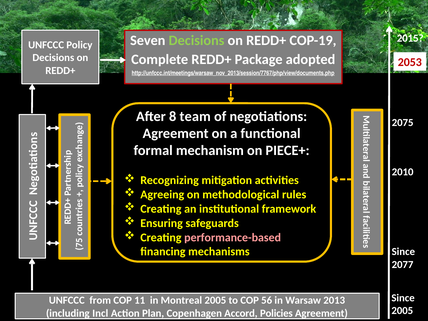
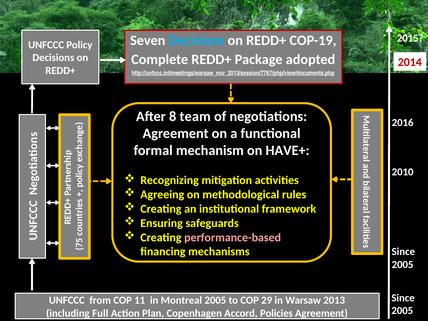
Decisions colour: light green -> light blue (197, 41)
2053: 2053 -> 2014 (410, 62)
2075: 2075 -> 2016 (403, 123)
PIECE+: PIECE+ -> HAVE+ (288, 151)
2077: 2077 -> 2005 (403, 265)
56: 56 -> 29 (267, 300)
Incl: Incl -> Full (100, 313)
